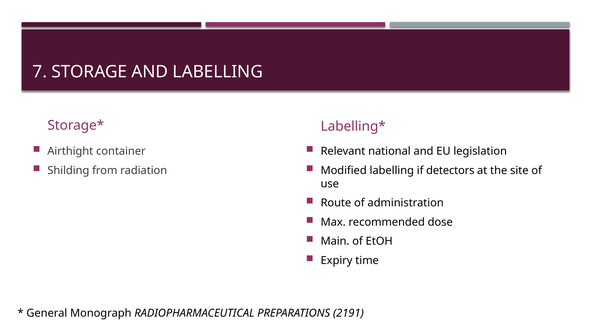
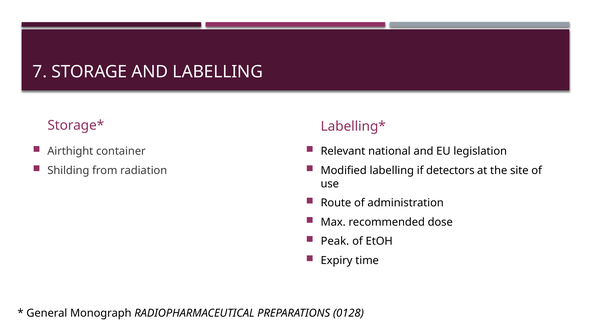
Main: Main -> Peak (335, 242)
2191: 2191 -> 0128 (348, 314)
